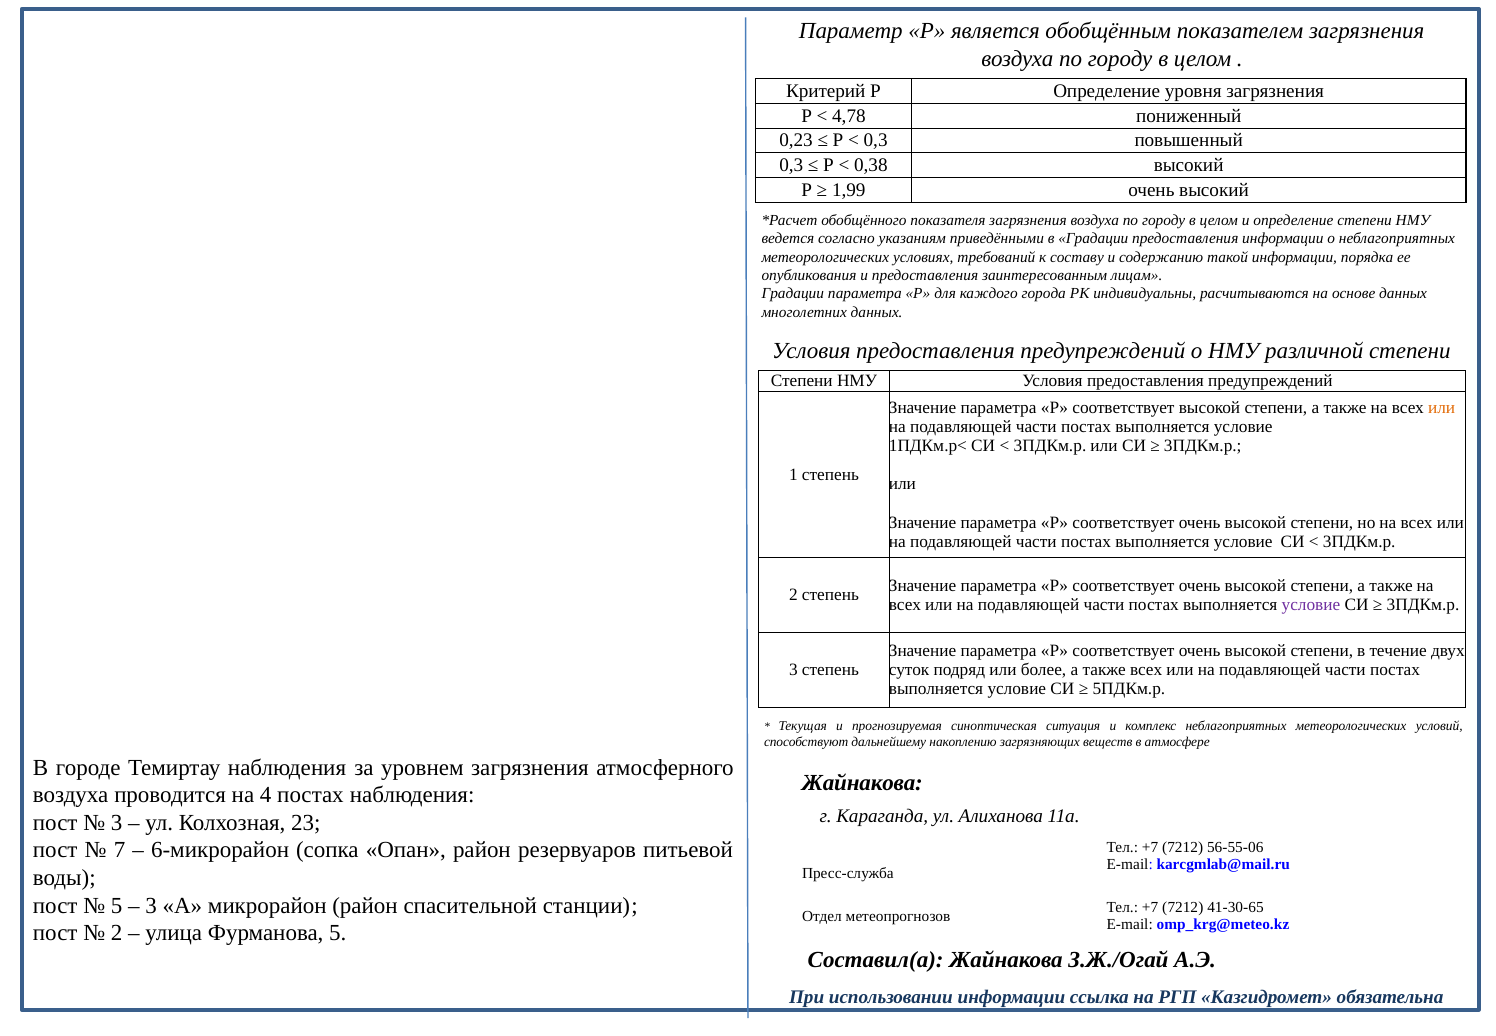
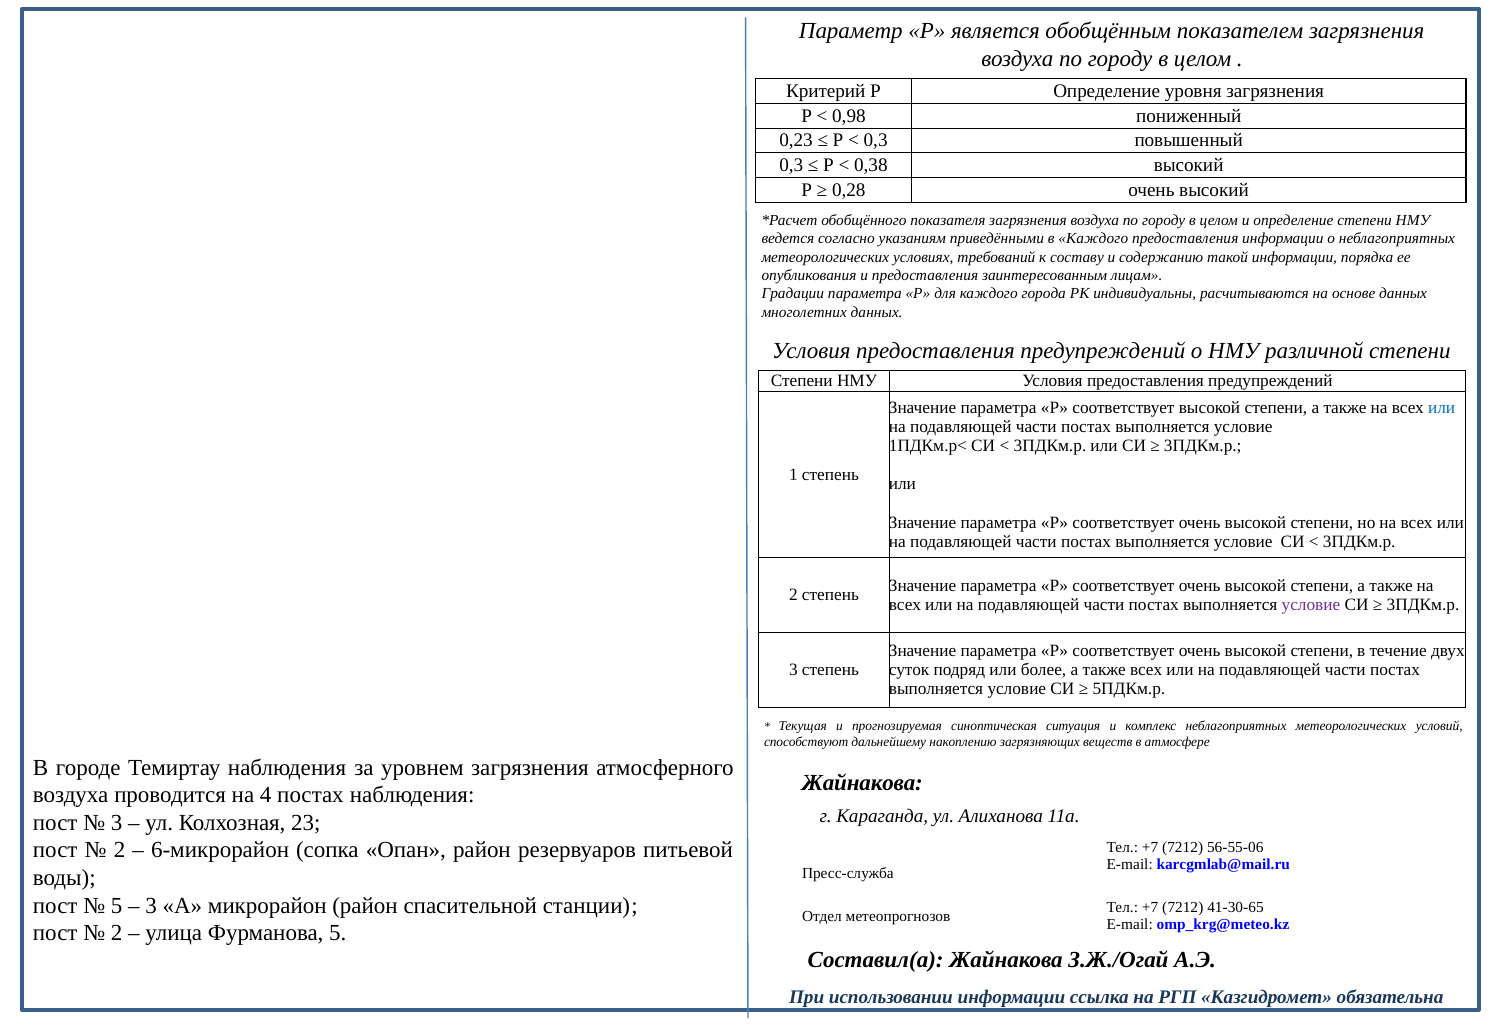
4,78: 4,78 -> 0,98 (849, 116)
1,99: 1,99 -> 0,28 (849, 190)
в Градации: Градации -> Каждого (1093, 239)
или colour: orange -> blue (1442, 408)
7: 7 -> 2 (120, 850)
